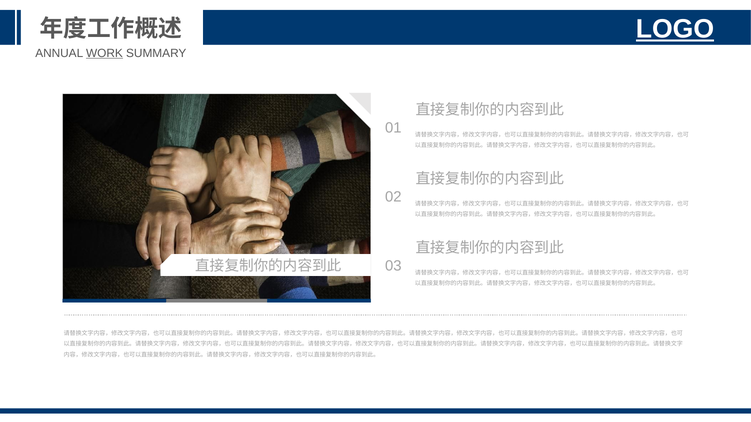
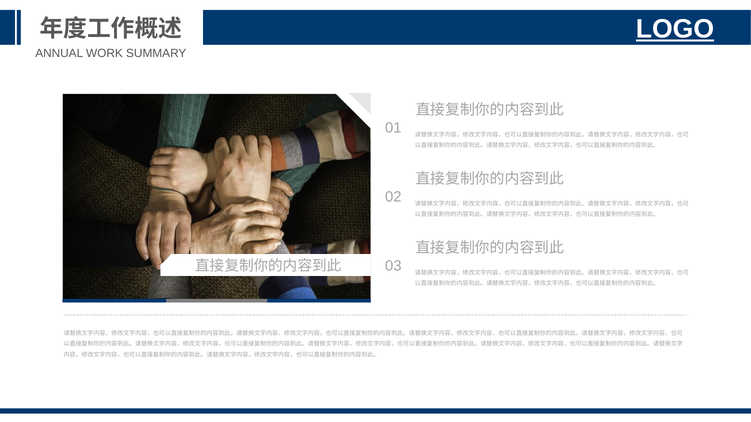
WORK underline: present -> none (104, 53)
